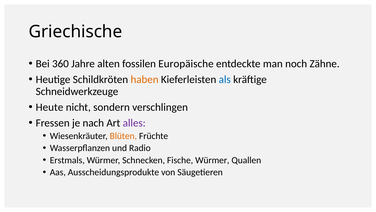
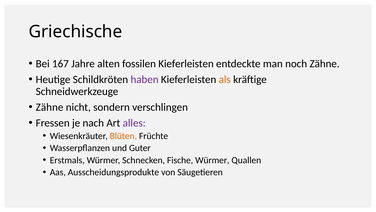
360: 360 -> 167 (60, 64)
fossilen Europäische: Europäische -> Kieferleisten (186, 64)
haben colour: orange -> purple (145, 79)
als colour: blue -> orange (225, 79)
Heute: Heute -> Zähne (50, 107)
Radio: Radio -> Guter (140, 148)
